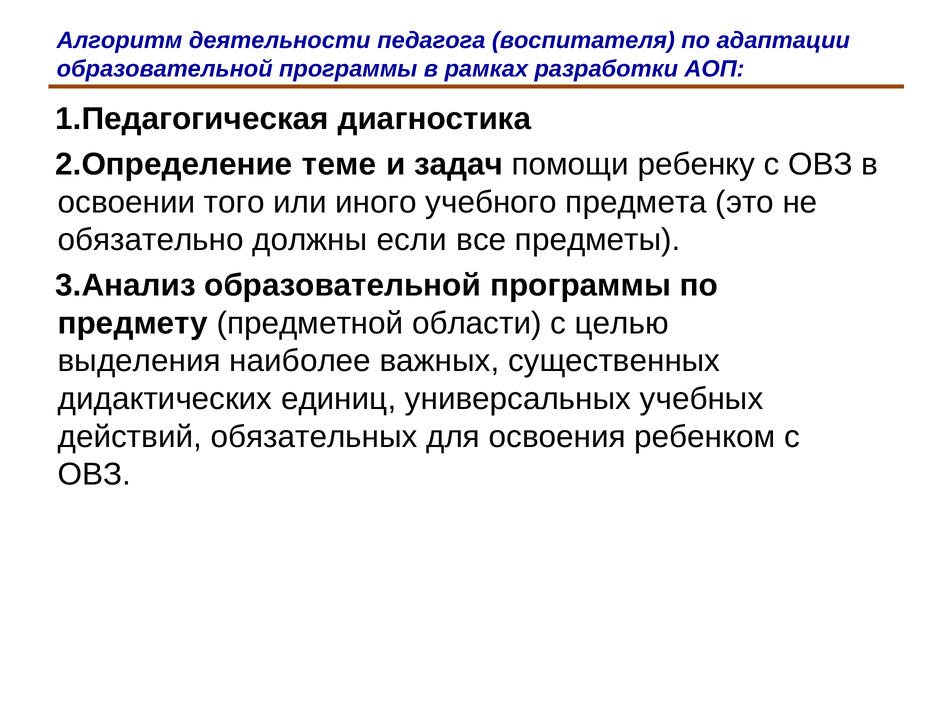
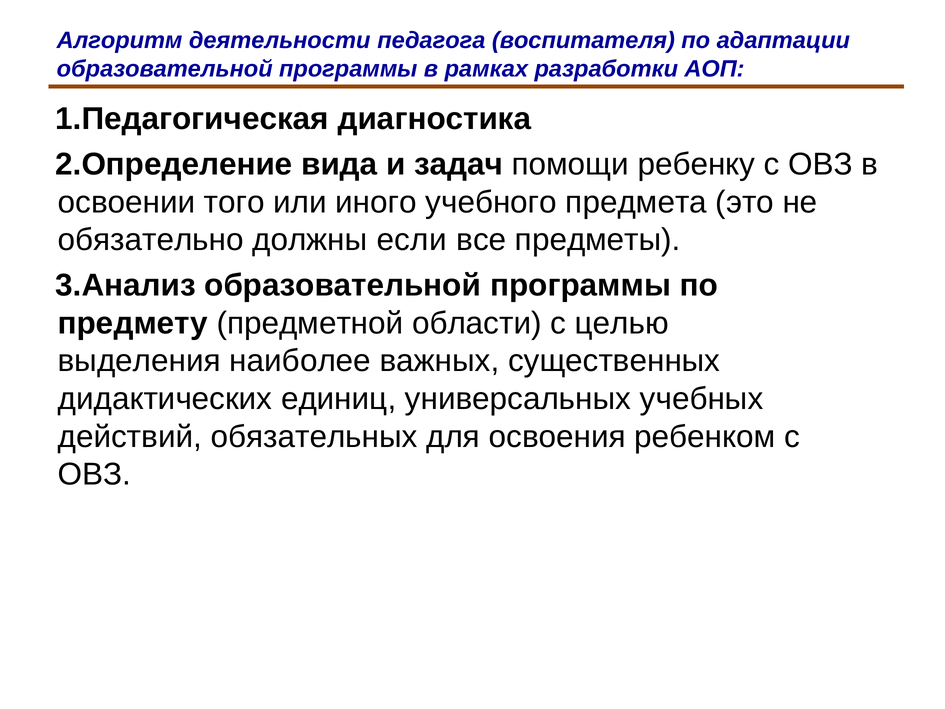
теме: теме -> вида (339, 164)
